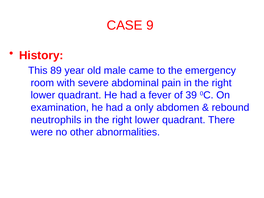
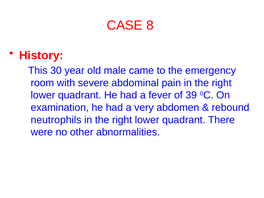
9: 9 -> 8 (150, 25)
89: 89 -> 30 (56, 71)
only: only -> very (144, 108)
